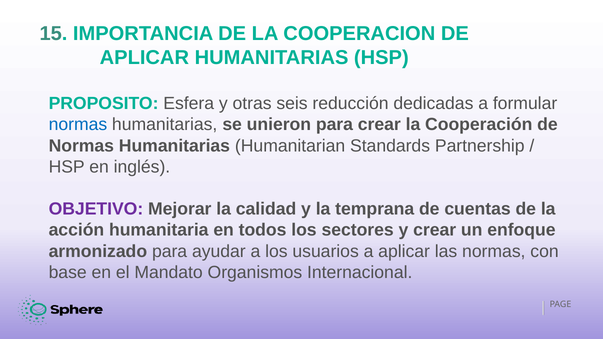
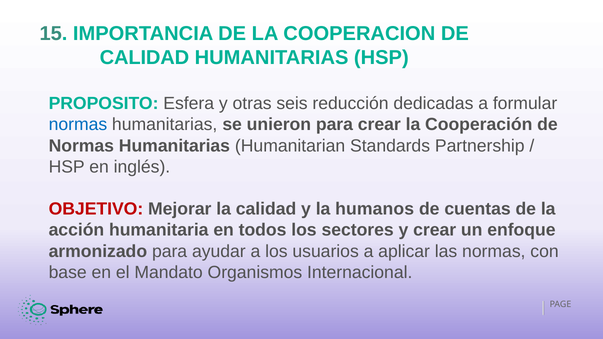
APLICAR: APLICAR -> CALIDAD (144, 58)
OBJETIVO colour: purple -> red (96, 209)
temprana: temprana -> humanos (375, 209)
